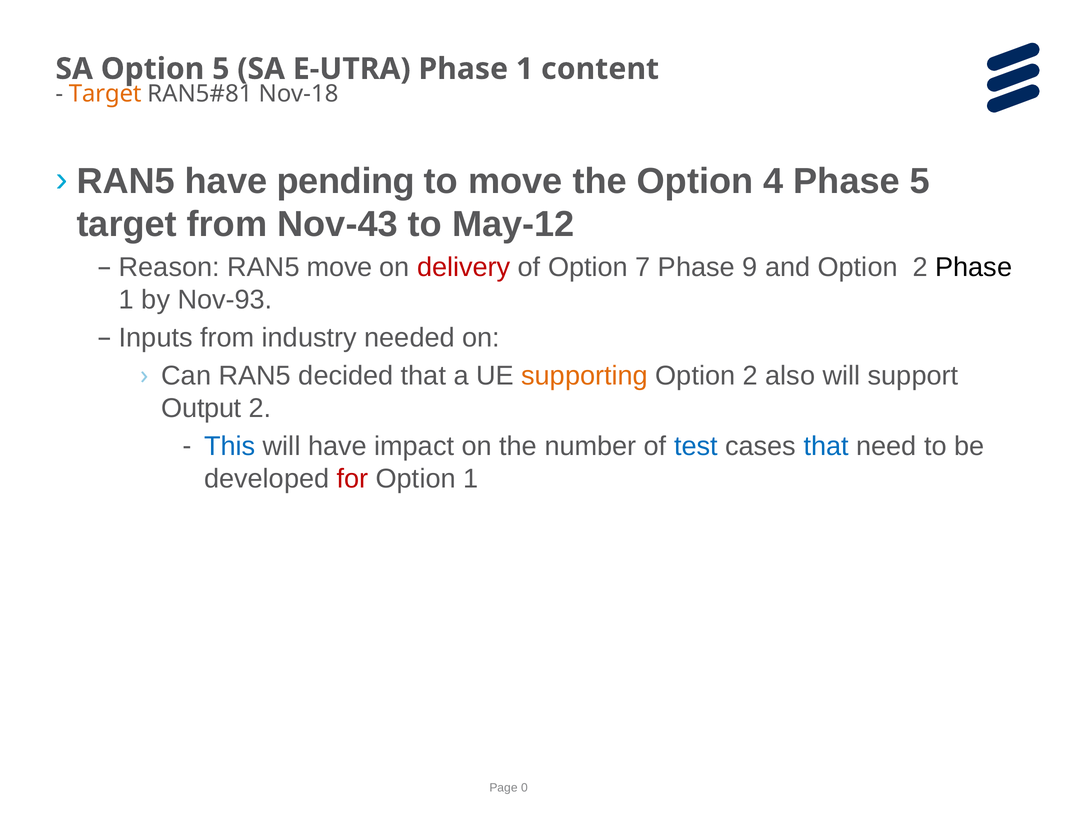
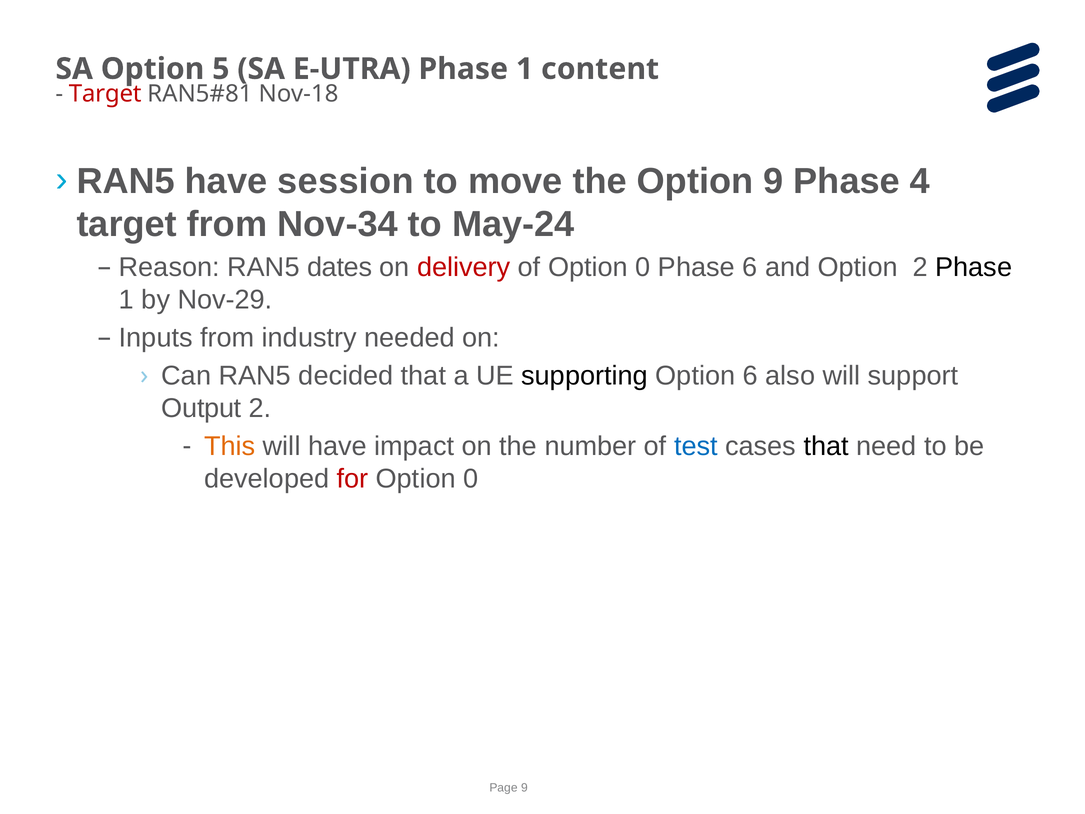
Target colour: orange -> red (105, 94)
pending: pending -> session (345, 181)
Option 4: 4 -> 9 (773, 181)
Phase 5: 5 -> 4 (920, 181)
Nov-43: Nov-43 -> Nov-34 (338, 224)
May-12: May-12 -> May-24 (513, 224)
RAN5 move: move -> dates (340, 267)
of Option 7: 7 -> 0 (643, 267)
Phase 9: 9 -> 6 (750, 267)
Nov-93: Nov-93 -> Nov-29 (225, 300)
supporting colour: orange -> black (585, 376)
2: 2 -> 6 (750, 376)
This colour: blue -> orange (230, 446)
that colour: blue -> black (826, 446)
1: 1 -> 0 (471, 479)
0: 0 -> 9 (524, 788)
